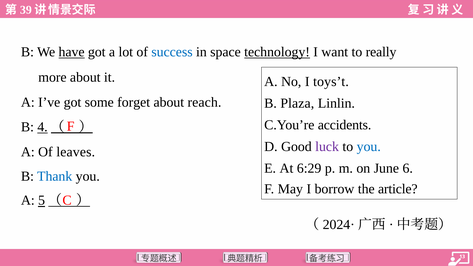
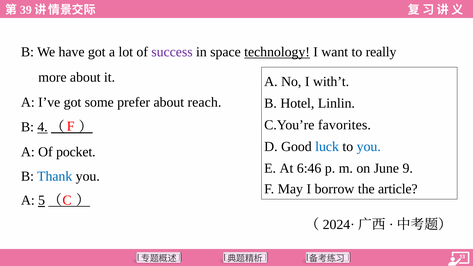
have underline: present -> none (72, 52)
success colour: blue -> purple (172, 52)
toys’t: toys’t -> with’t (331, 82)
forget: forget -> prefer (134, 102)
Plaza: Plaza -> Hotel (297, 103)
accidents: accidents -> favorites (344, 125)
luck colour: purple -> blue (327, 147)
leaves: leaves -> pocket (76, 152)
6:29: 6:29 -> 6:46 (309, 168)
6: 6 -> 9 (408, 168)
